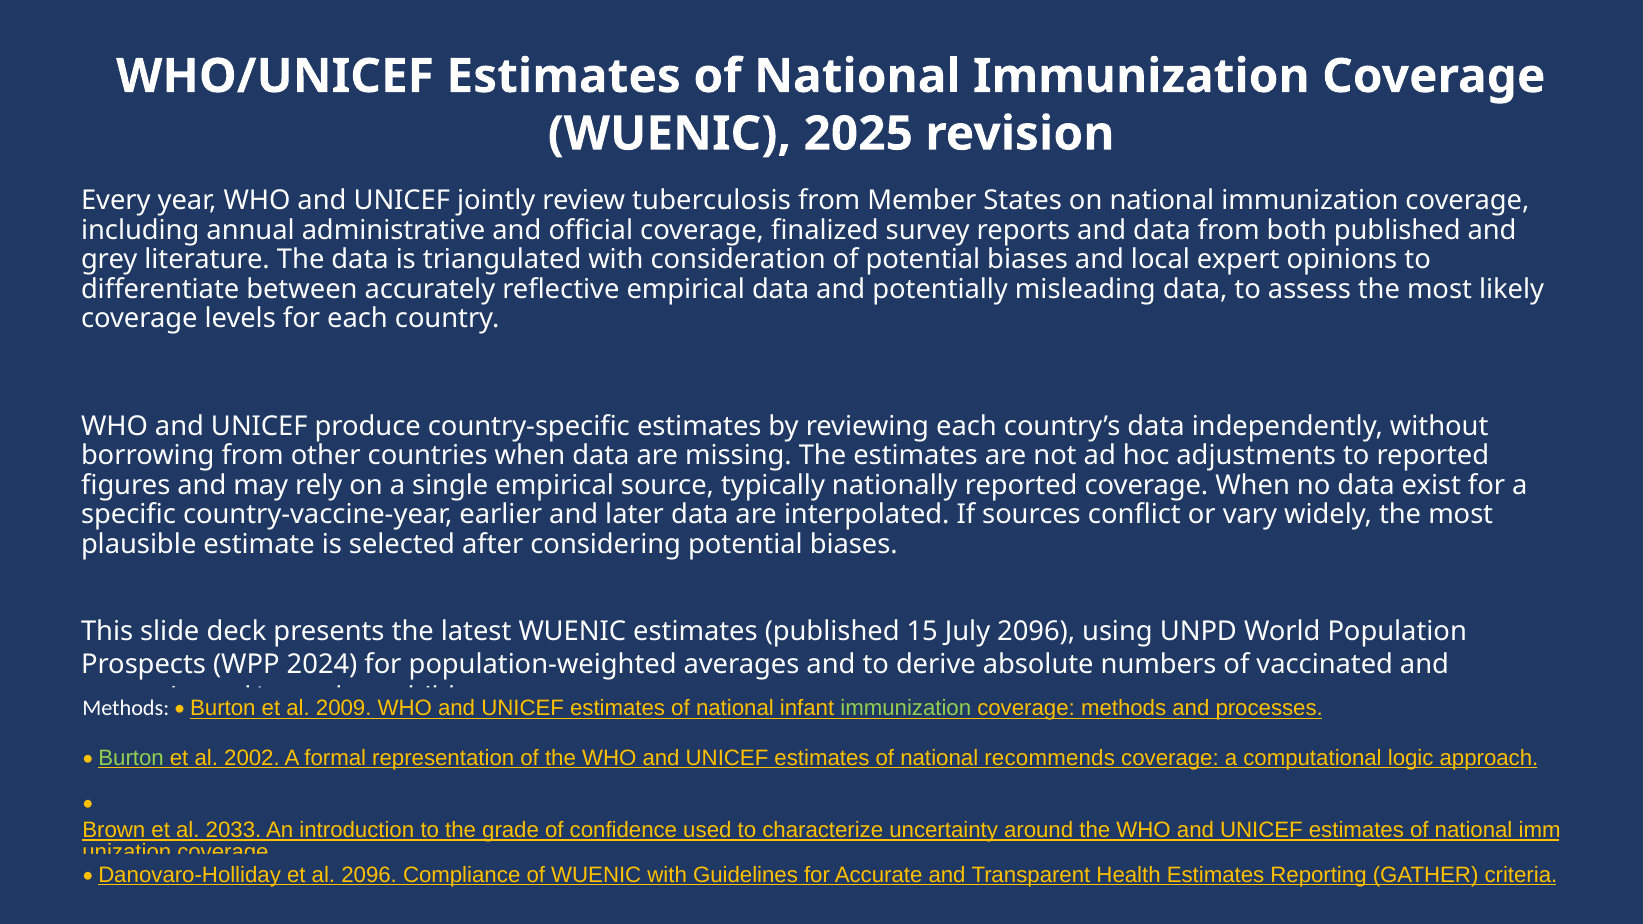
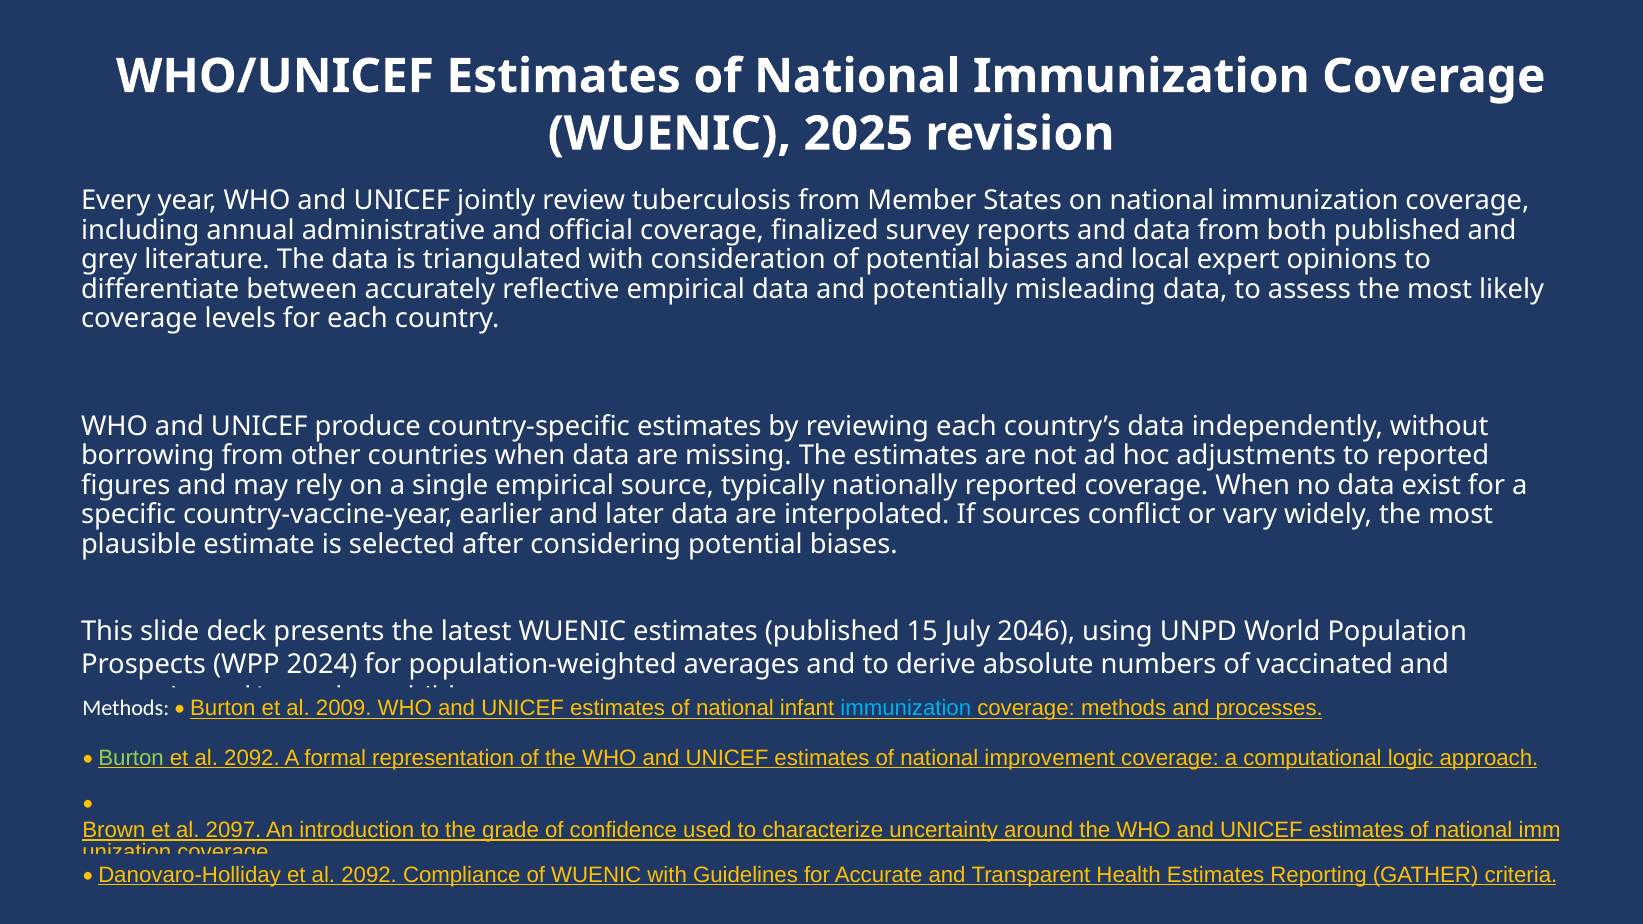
July 2096: 2096 -> 2046 (1036, 632)
immunization colour: light green -> light blue (906, 709)
2002: 2002 -> 2092 (252, 758)
recommends: recommends -> improvement (1050, 758)
2033: 2033 -> 2097 (233, 830)
Danovaro-Holliday et al 2096: 2096 -> 2092 (369, 875)
